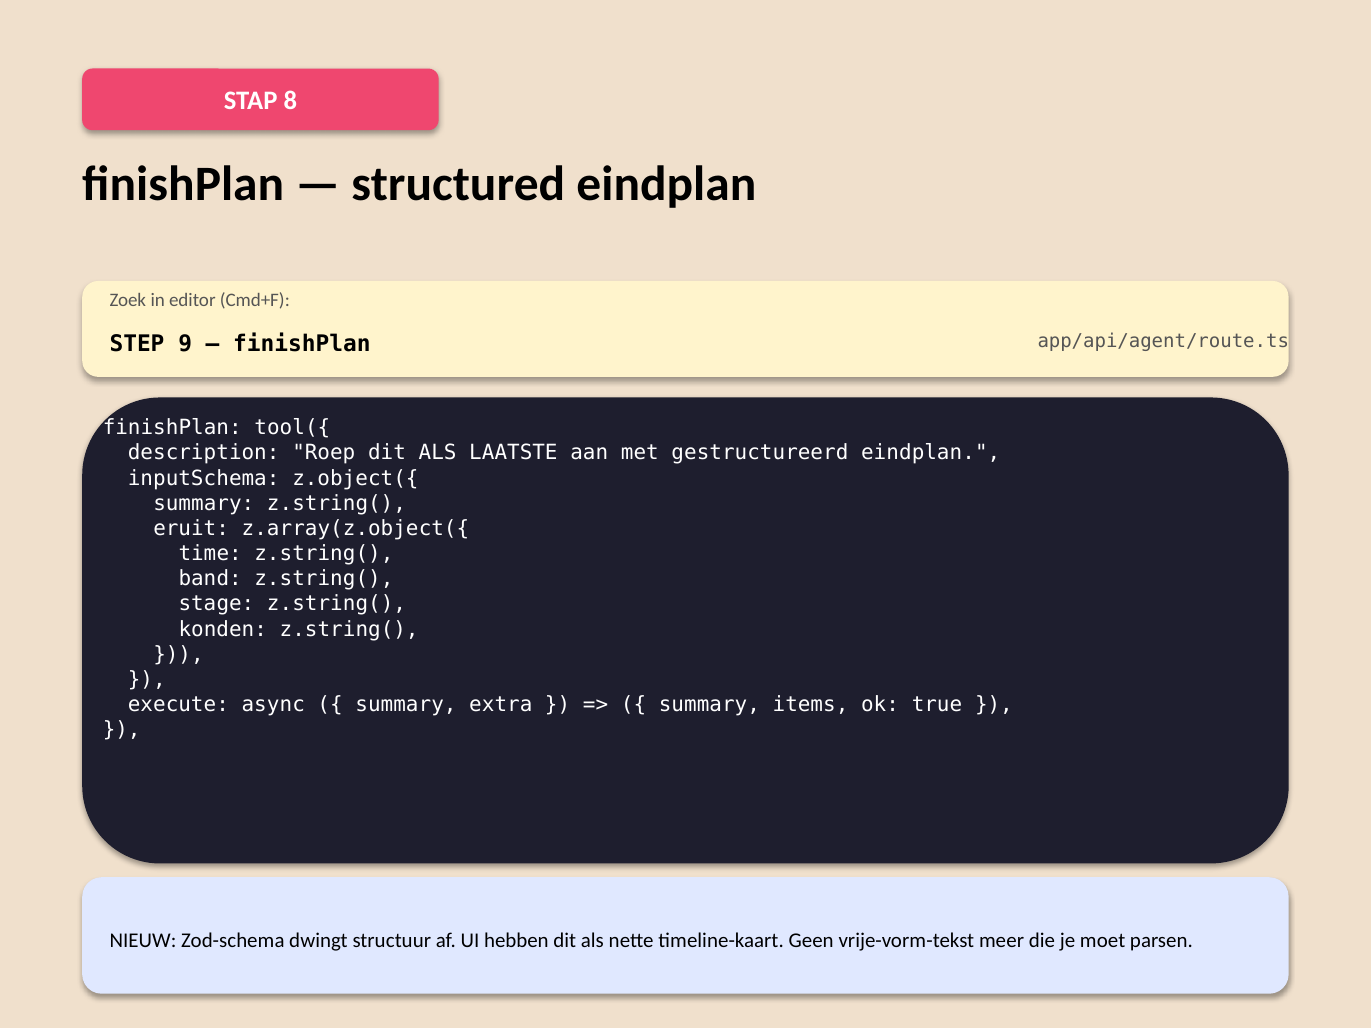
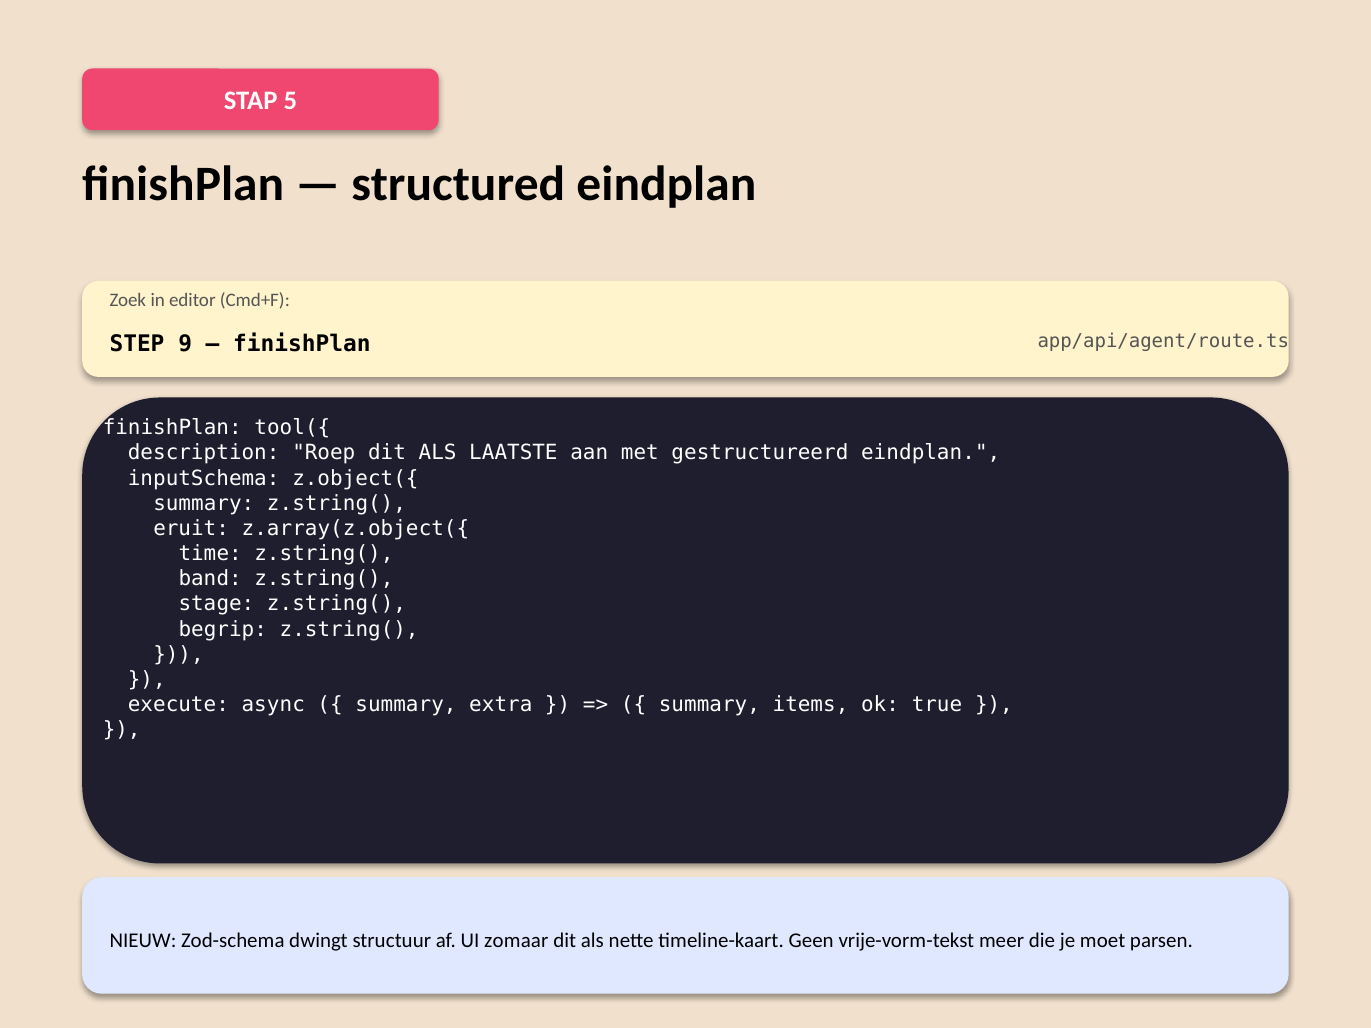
8: 8 -> 5 (290, 101)
konden: konden -> begrip (223, 629)
hebben: hebben -> zomaar (516, 941)
